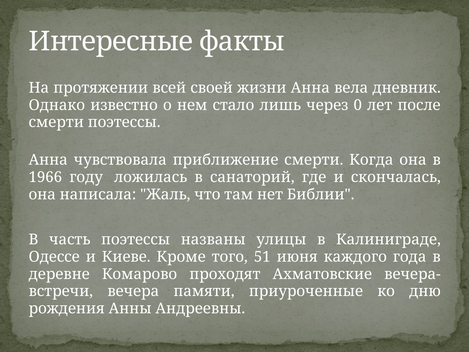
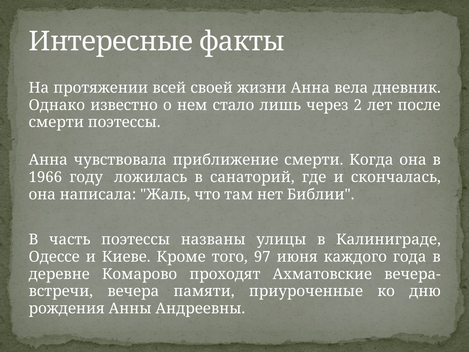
0: 0 -> 2 (358, 105)
51: 51 -> 97 (262, 257)
